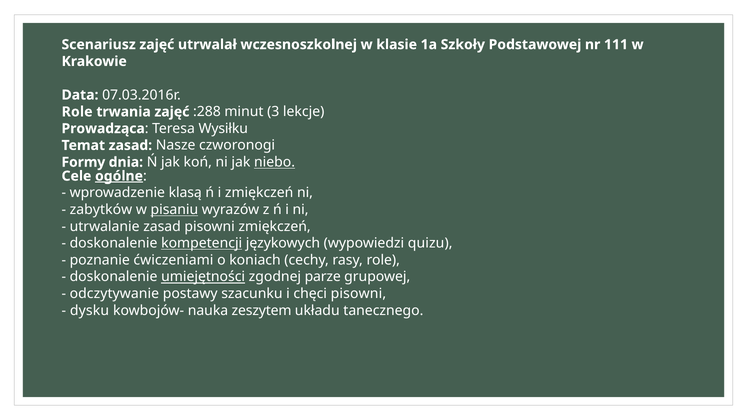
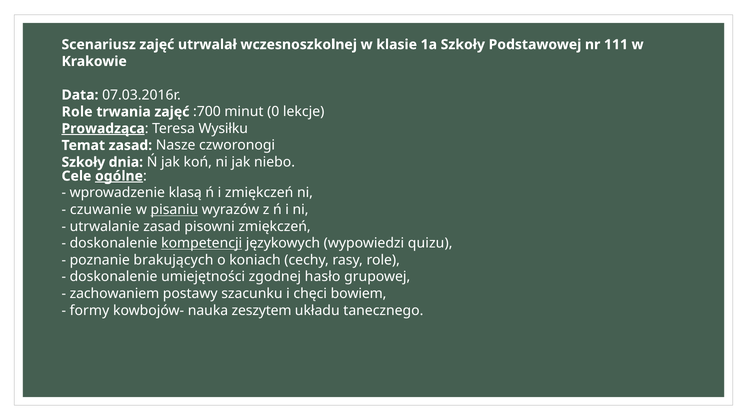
:288: :288 -> :700 (207, 112)
3: 3 -> 0 (273, 112)
Prowadząca underline: none -> present (103, 129)
Formy: Formy -> Szkoły (83, 162)
niebo underline: present -> none (275, 162)
zabytków: zabytków -> czuwanie (101, 210)
ćwiczeniami: ćwiczeniami -> brakujących (173, 260)
umiejętności underline: present -> none (203, 277)
parze: parze -> hasło (323, 277)
odczytywanie: odczytywanie -> zachowaniem (114, 294)
chęci pisowni: pisowni -> bowiem (359, 294)
dysku: dysku -> formy (89, 311)
